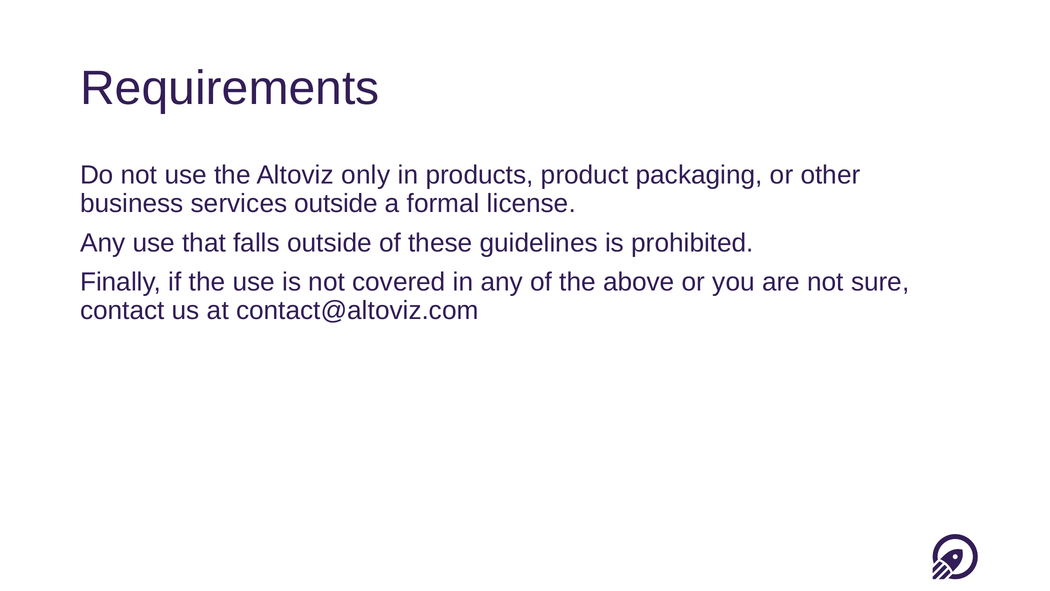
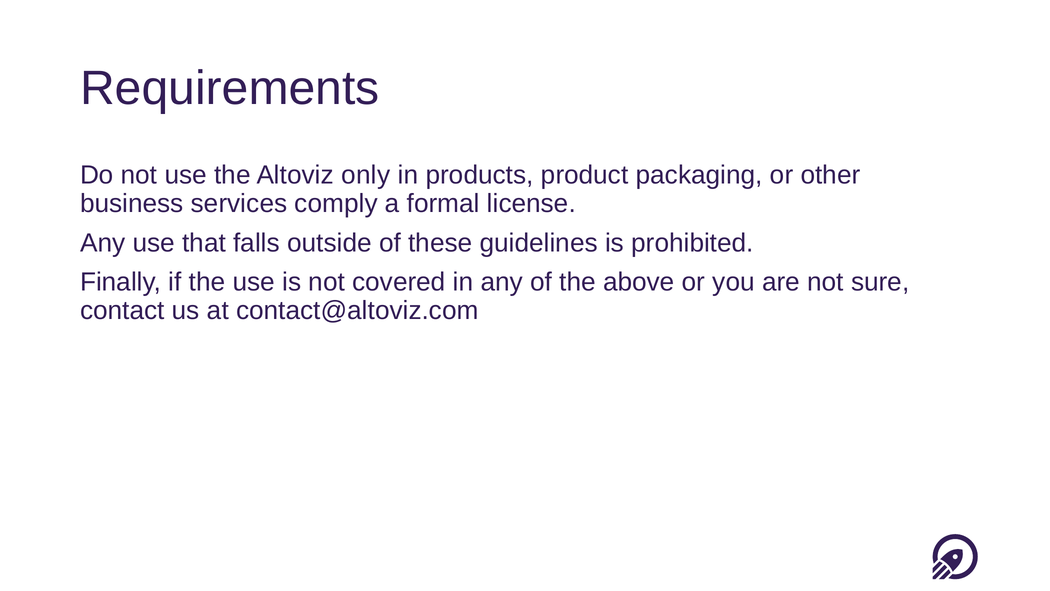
services outside: outside -> comply (336, 204)
